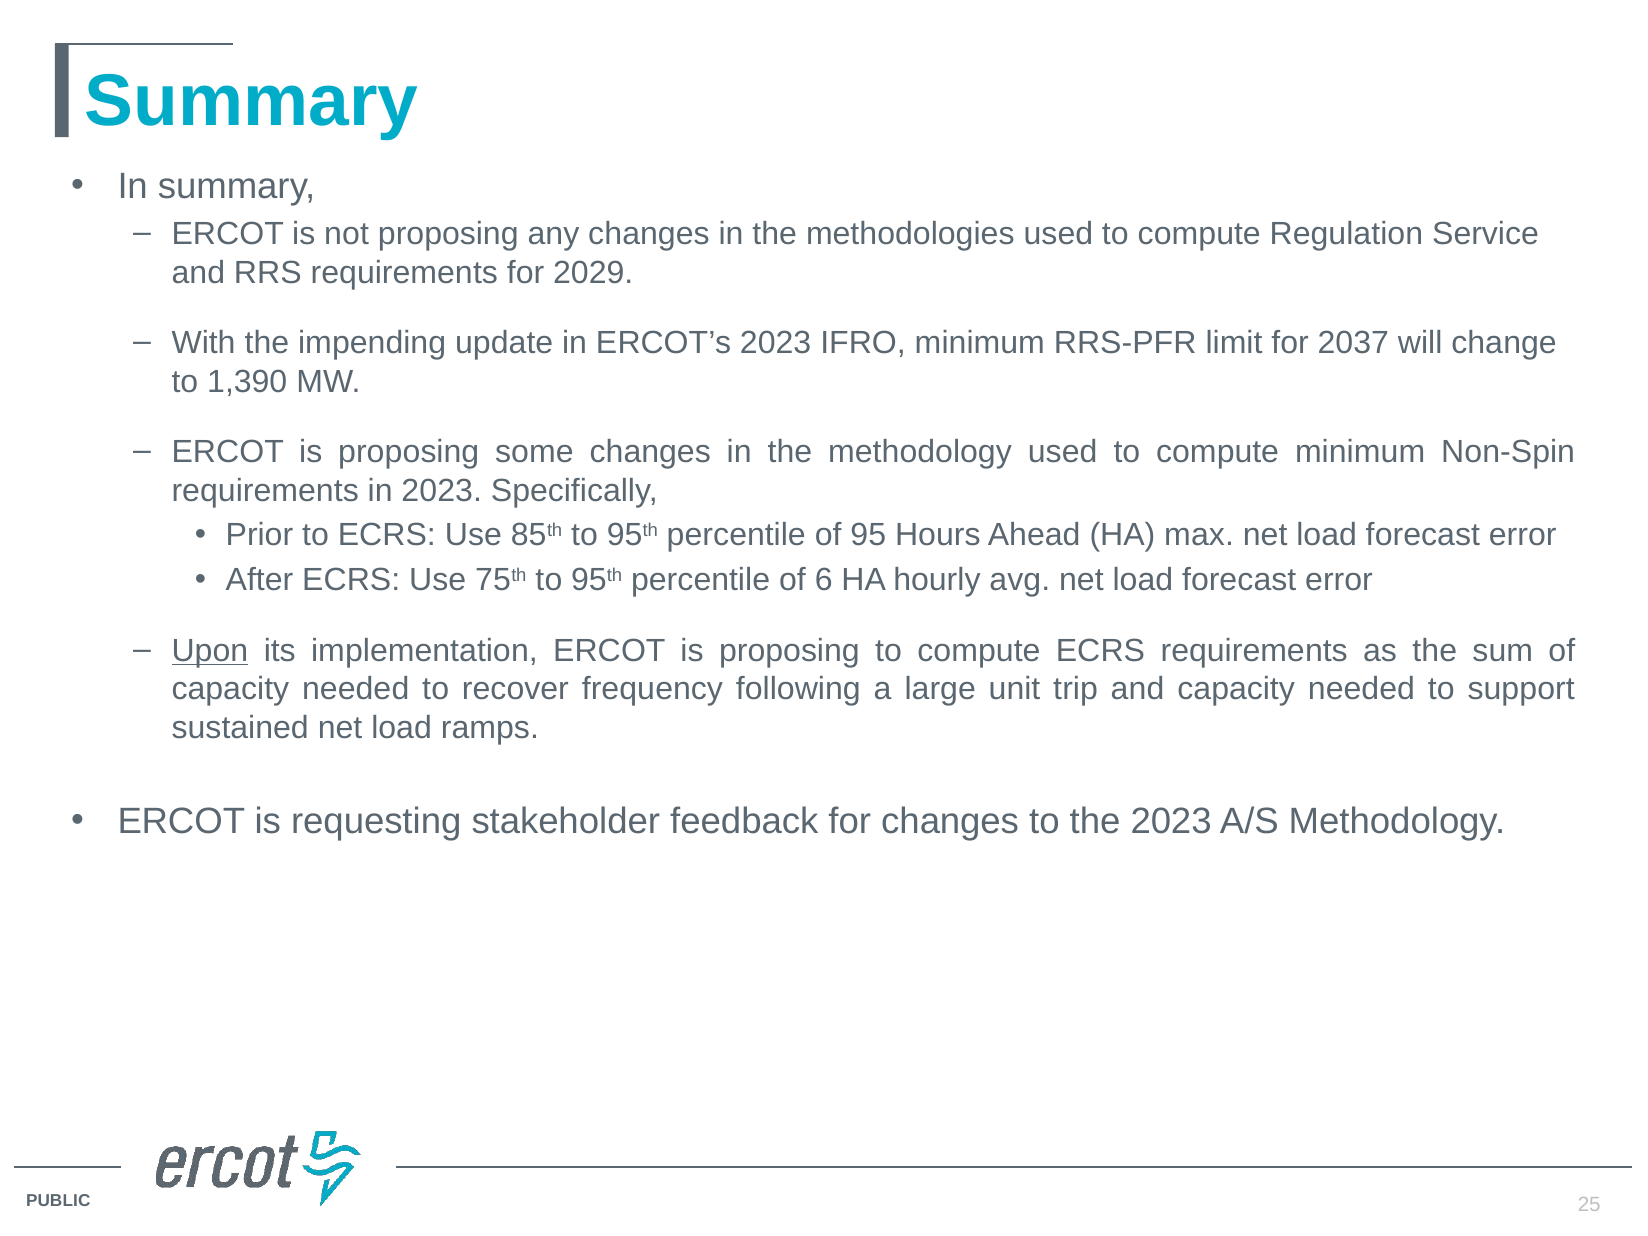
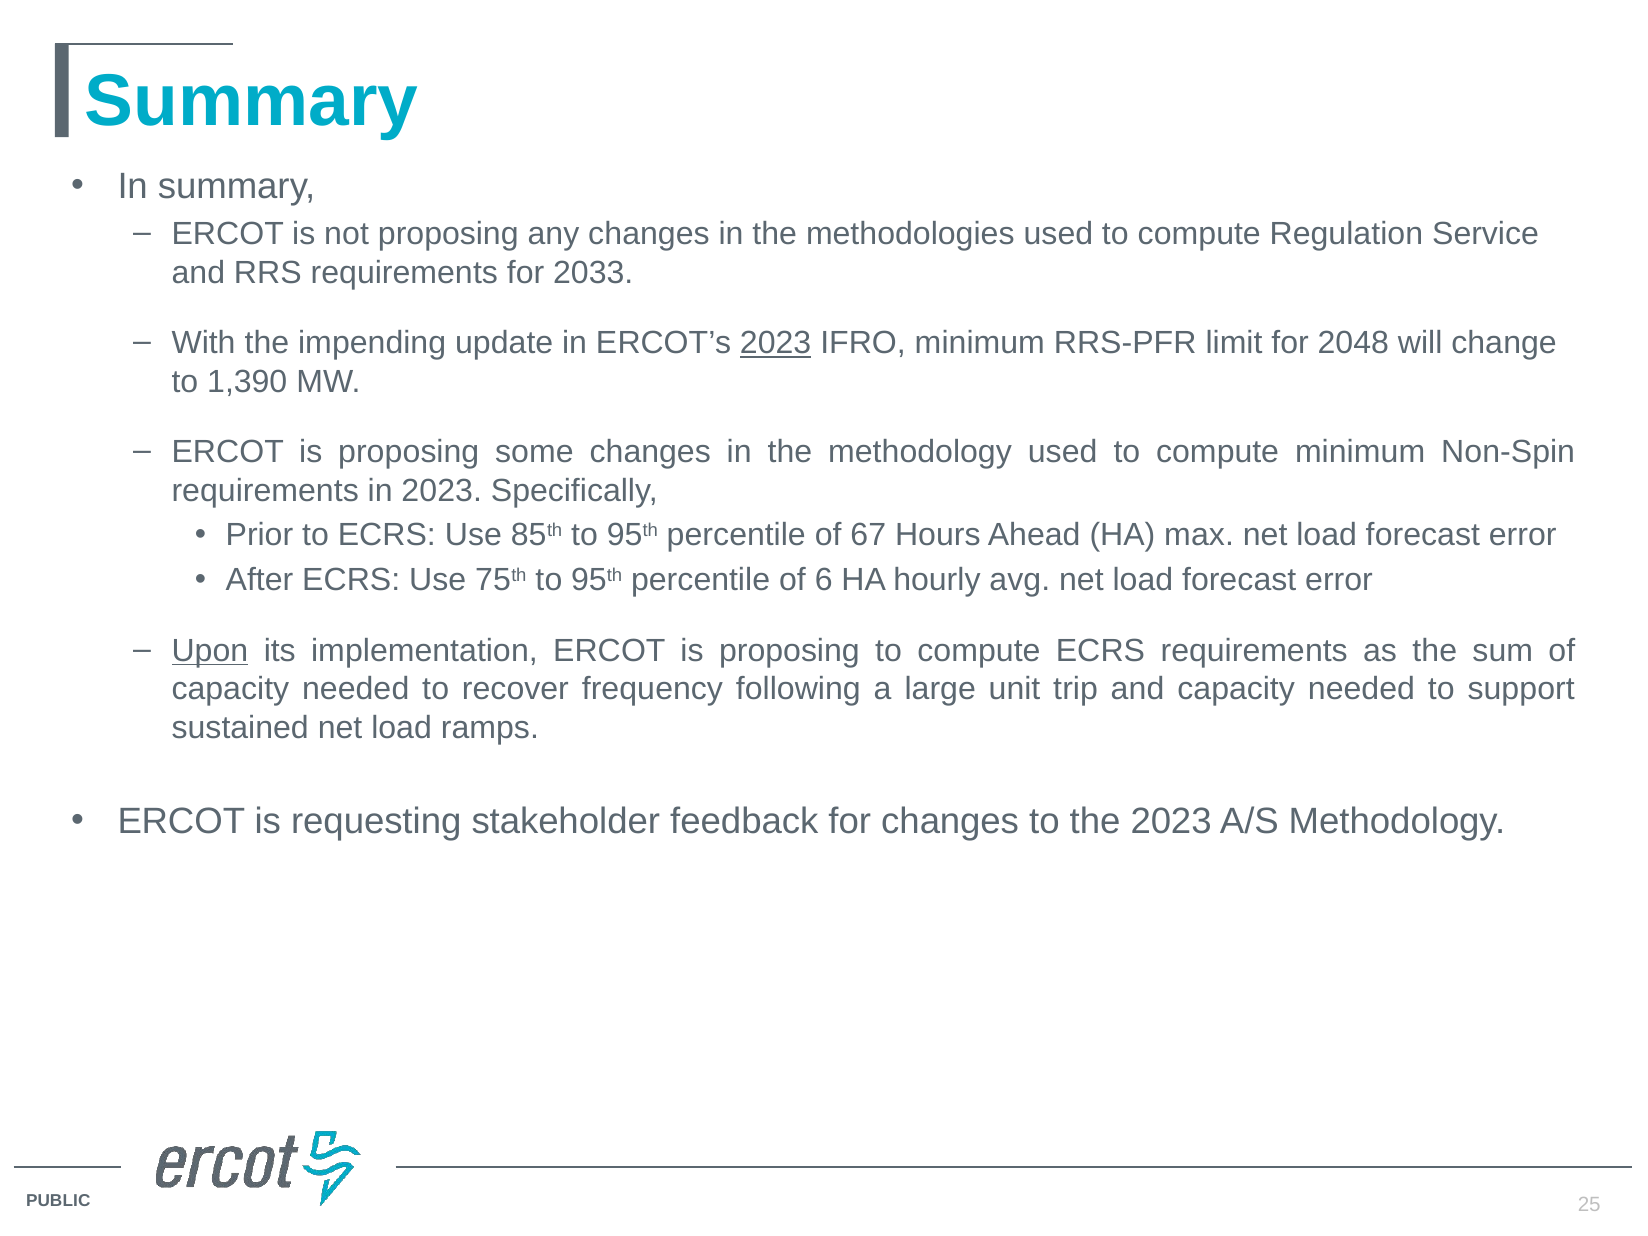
2029: 2029 -> 2033 (593, 273)
2023 underline: none -> present (776, 343)
2037: 2037 -> 2048 (1353, 343)
95: 95 -> 67 (868, 535)
